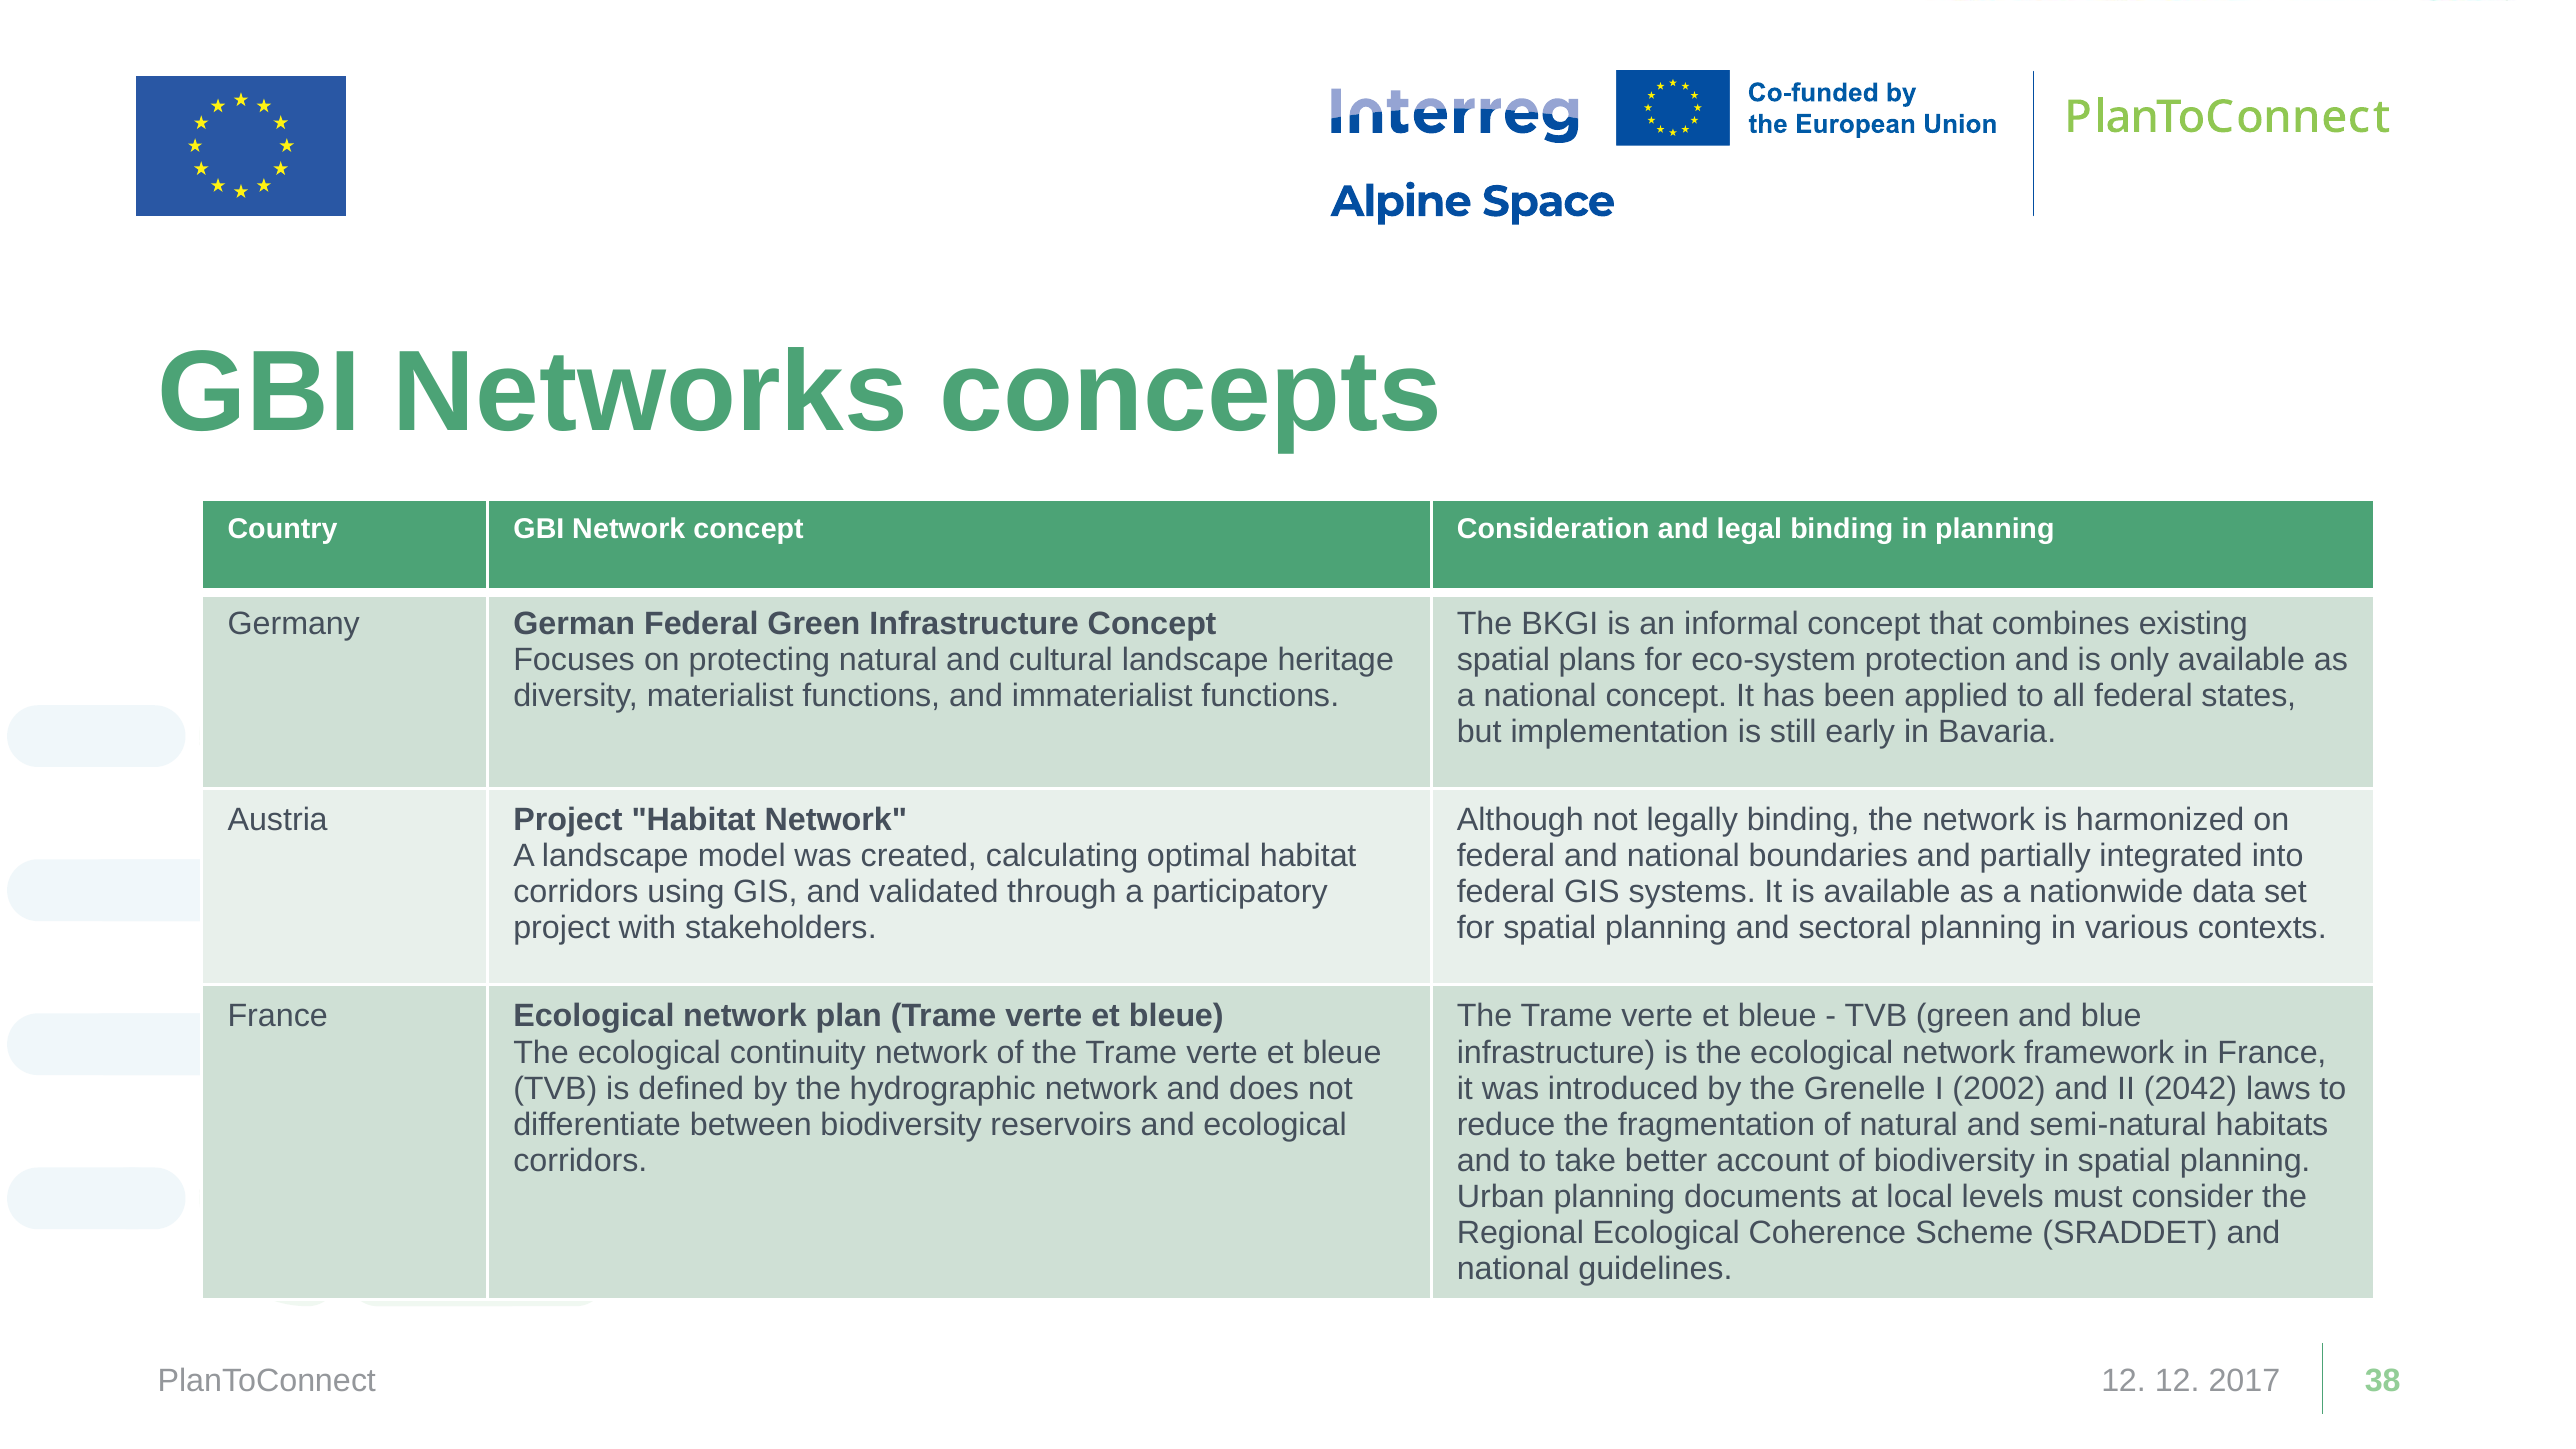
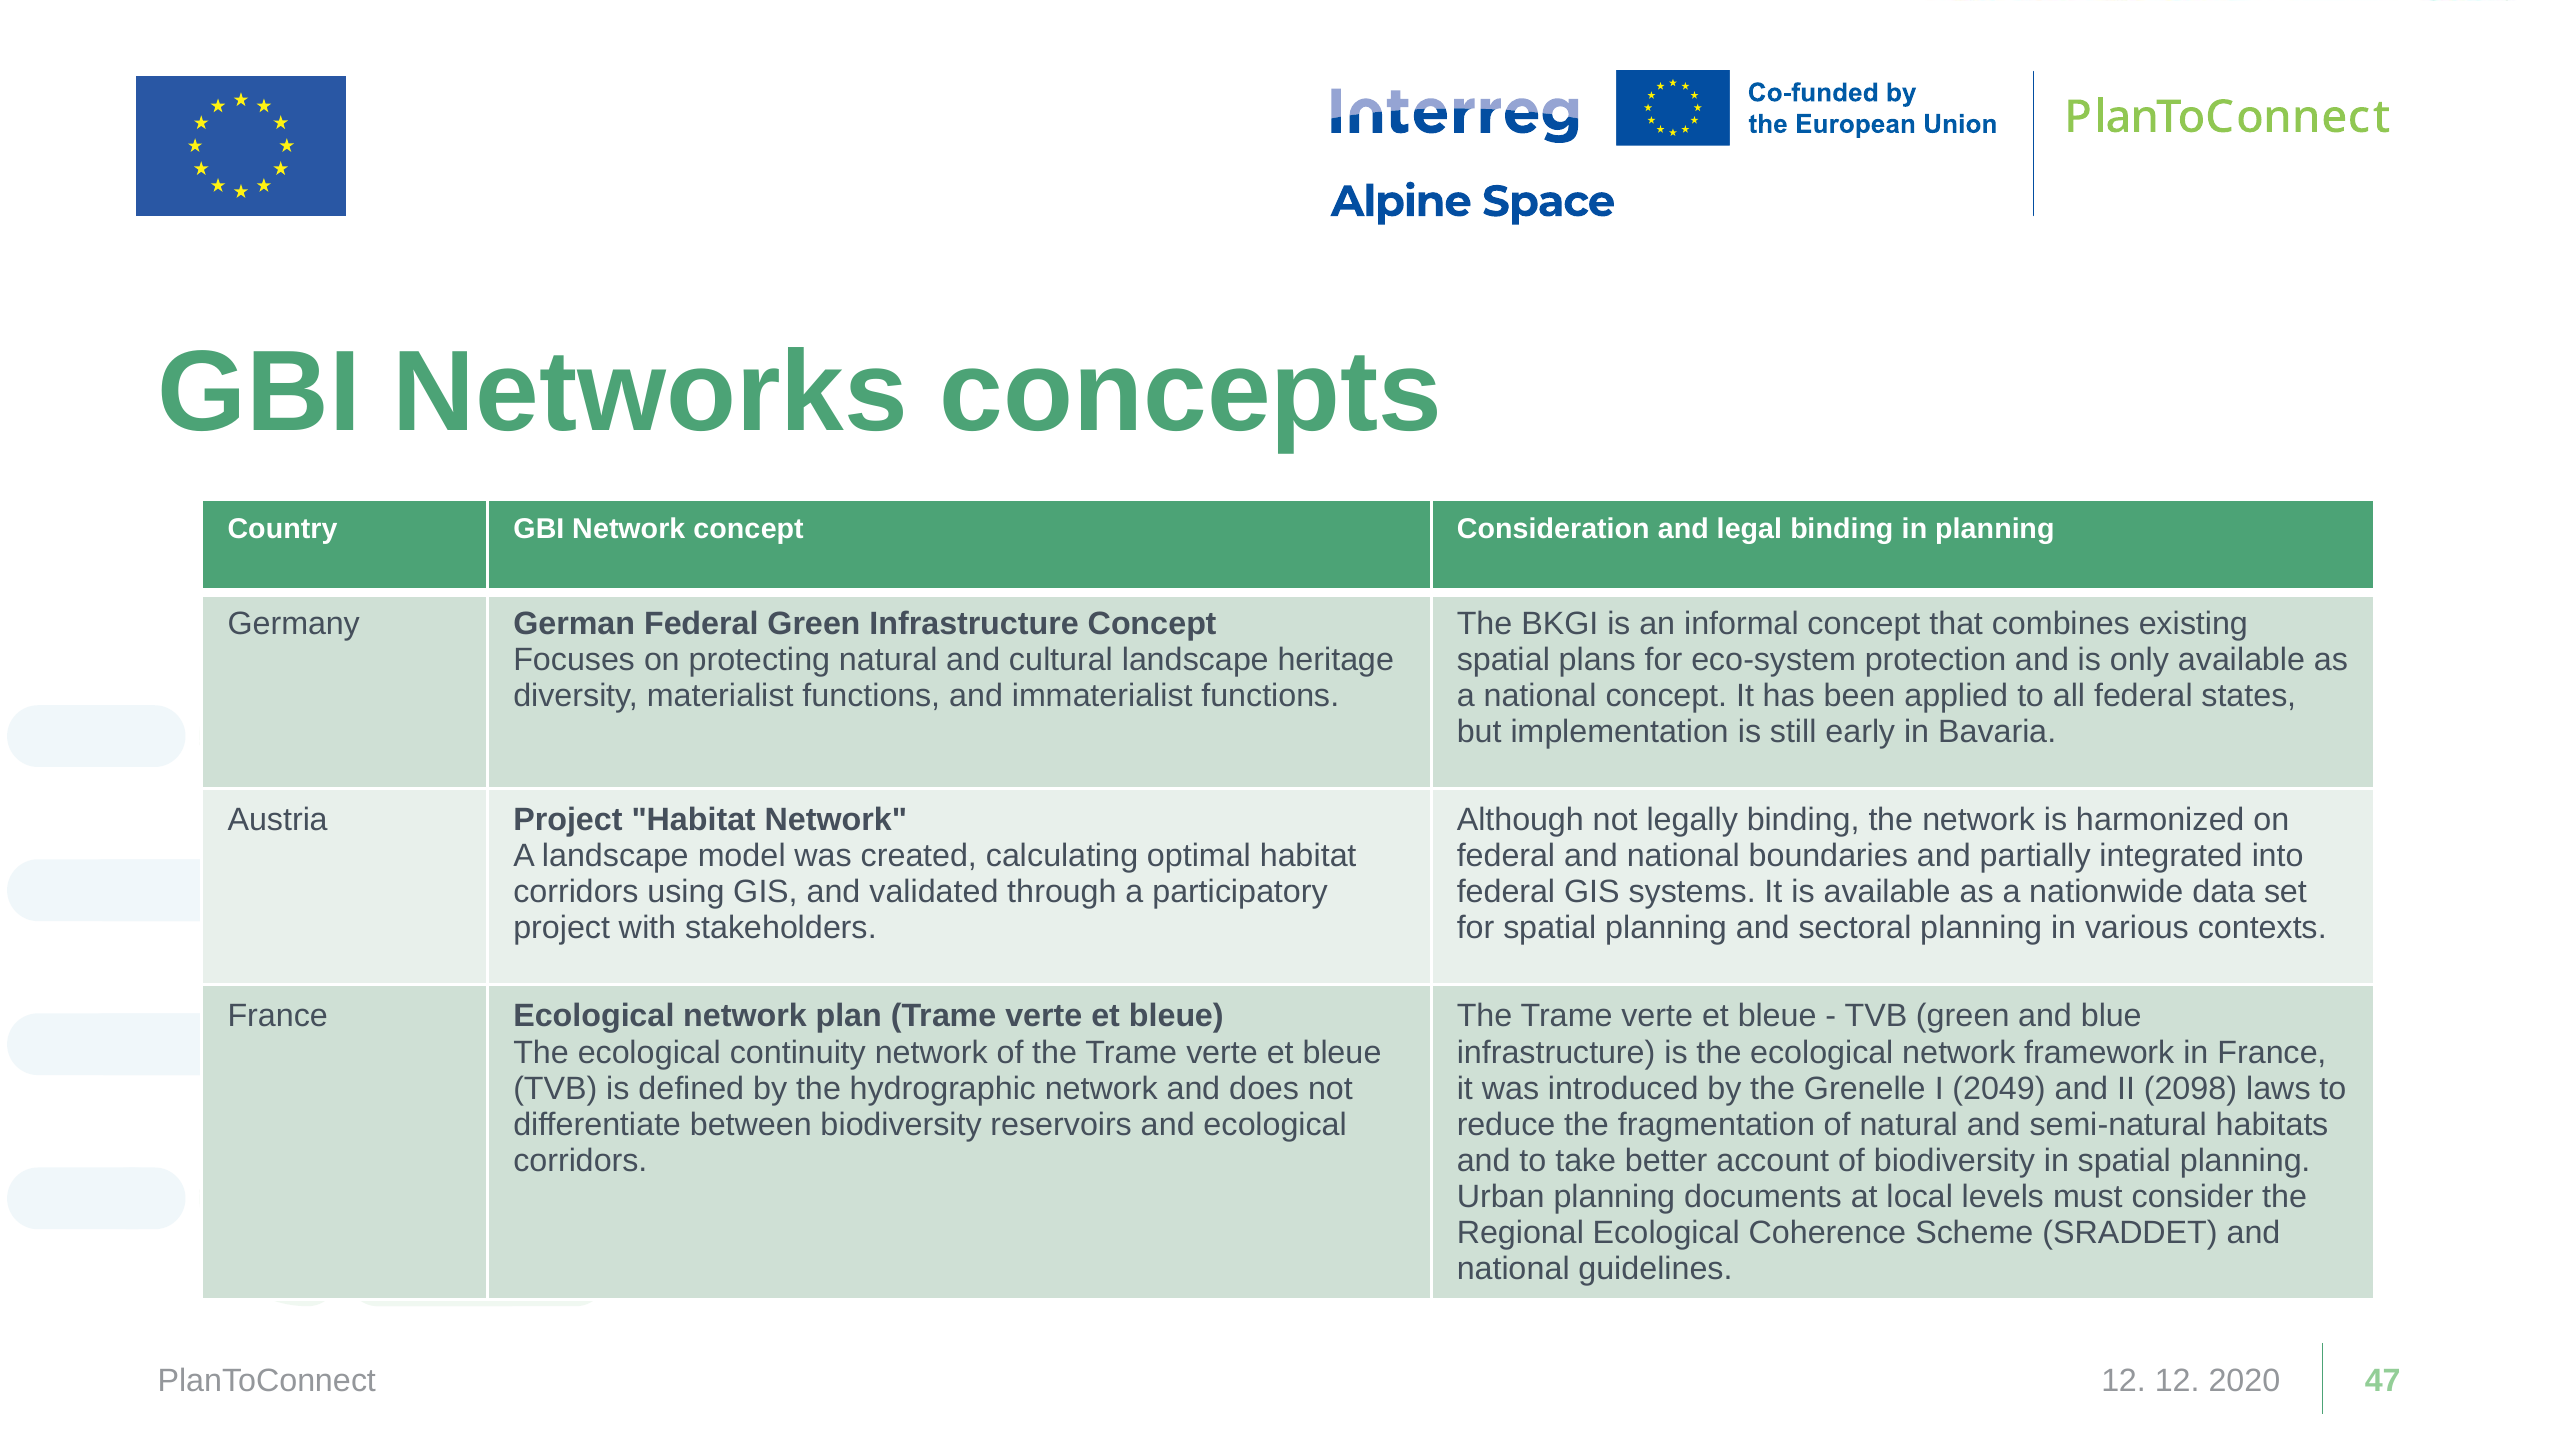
2002: 2002 -> 2049 (1999, 1089)
2042: 2042 -> 2098 (2190, 1089)
2017: 2017 -> 2020 (2244, 1381)
38: 38 -> 47 (2383, 1381)
